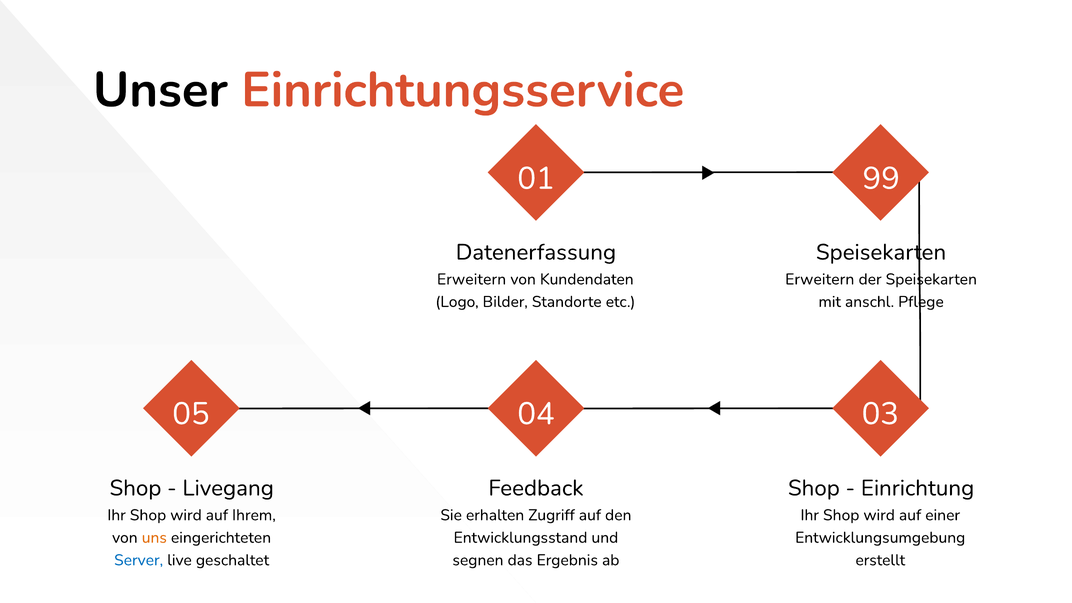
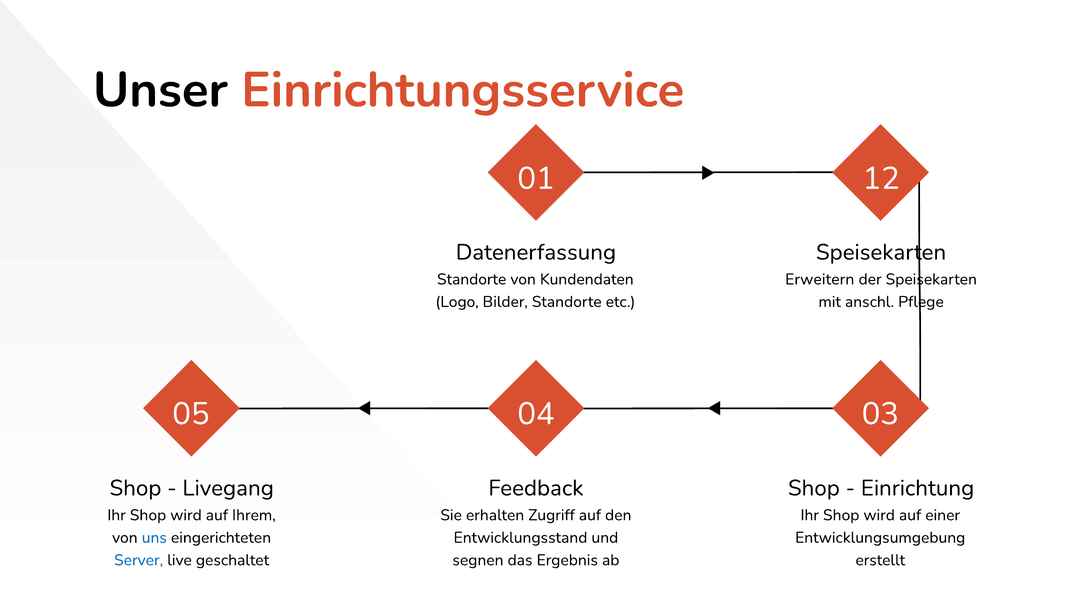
99: 99 -> 12 (881, 178)
Erweitern: Erweitern -> Standorte (472, 279)
uns colour: orange -> blue (154, 538)
